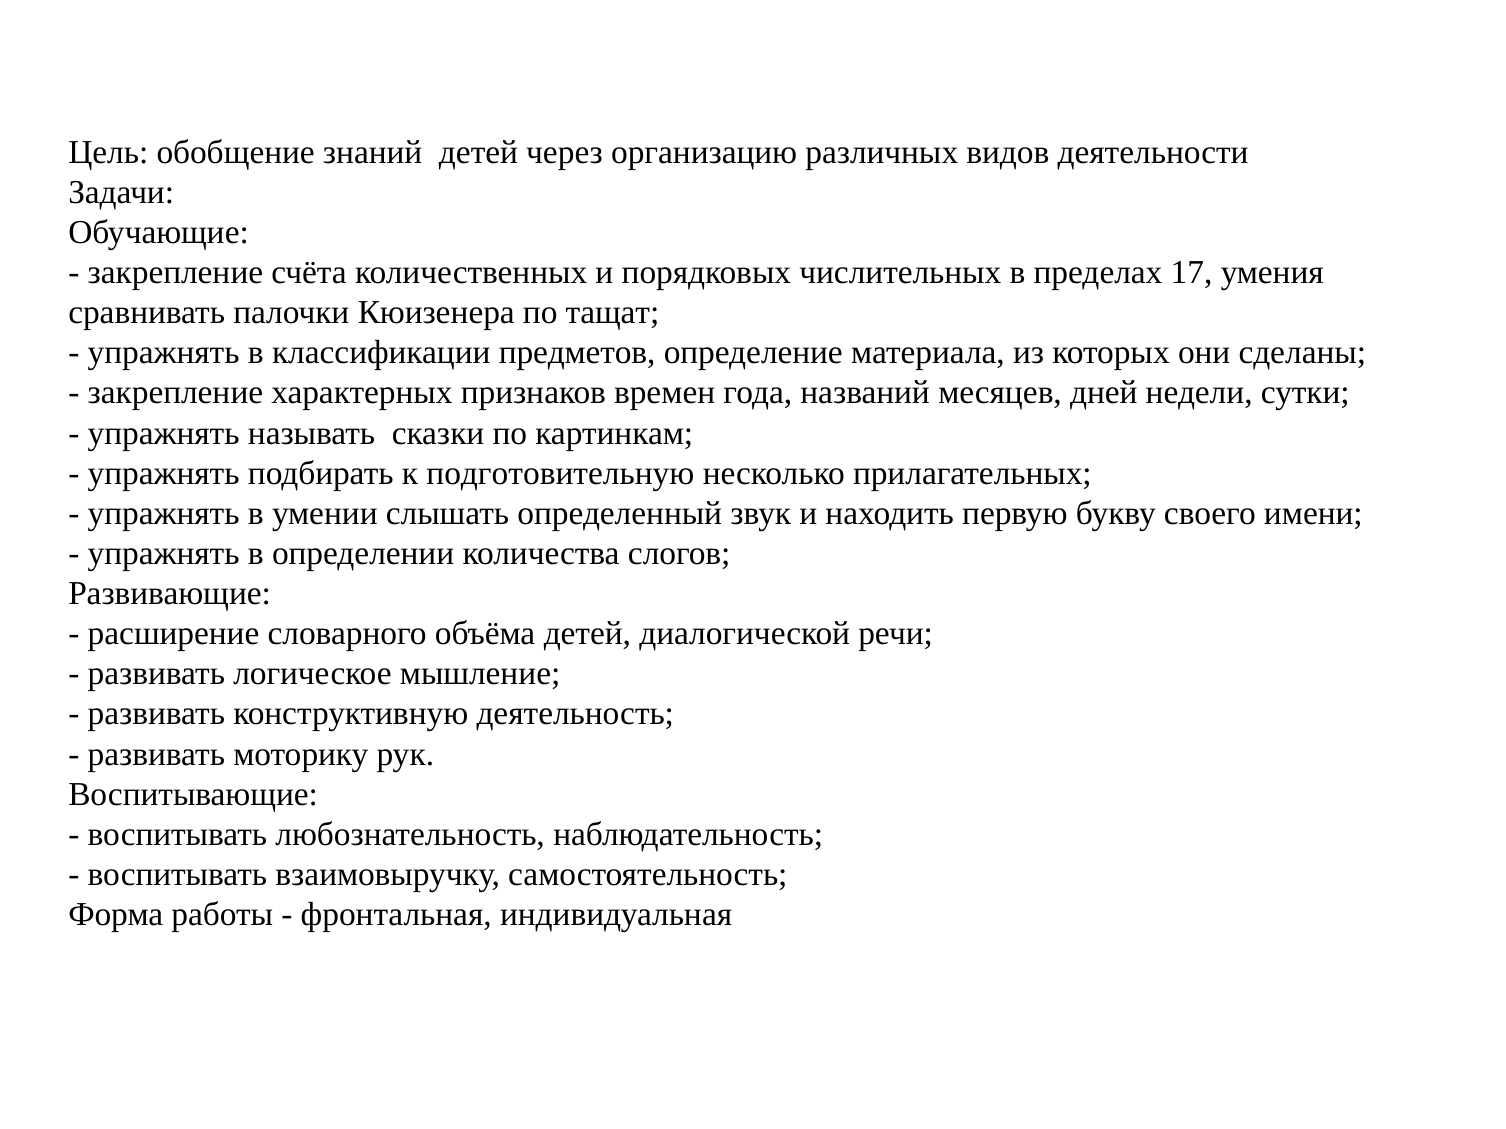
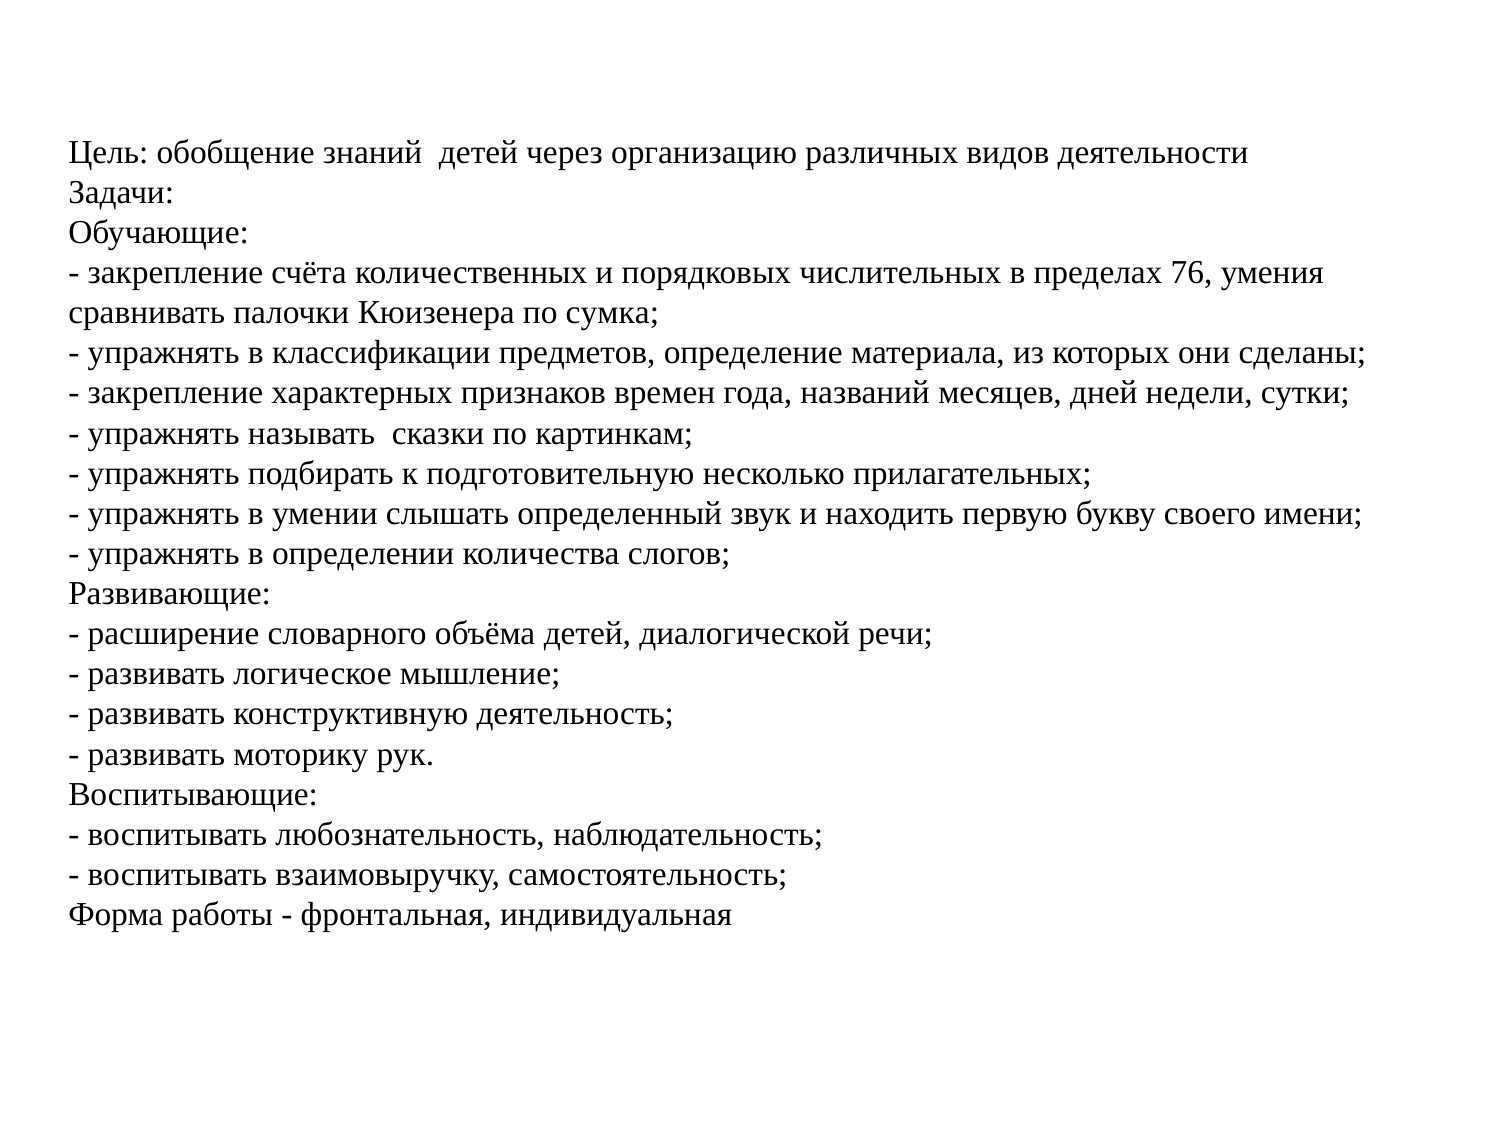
17: 17 -> 76 (1192, 273)
тащат: тащат -> сумка (612, 313)
